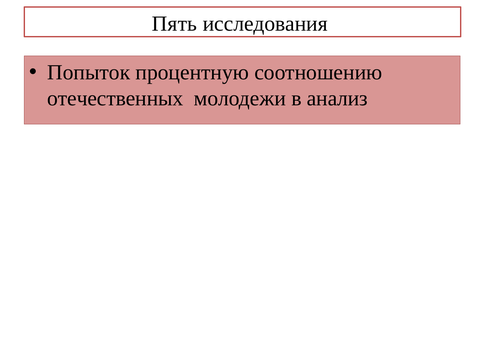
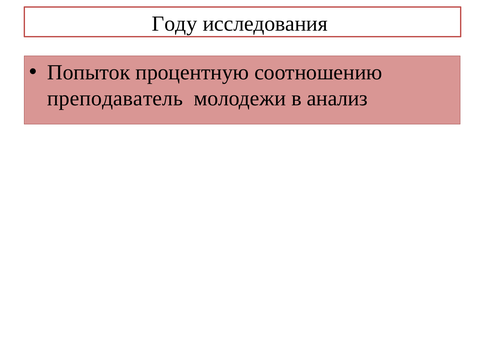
Пять: Пять -> Году (174, 24)
отечественных: отечественных -> преподаватель (115, 99)
